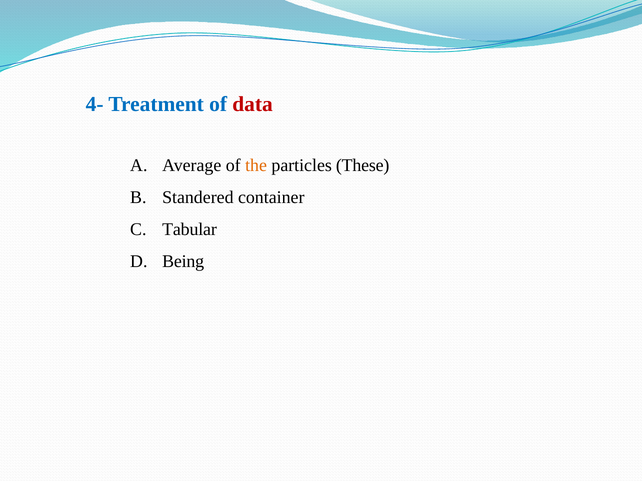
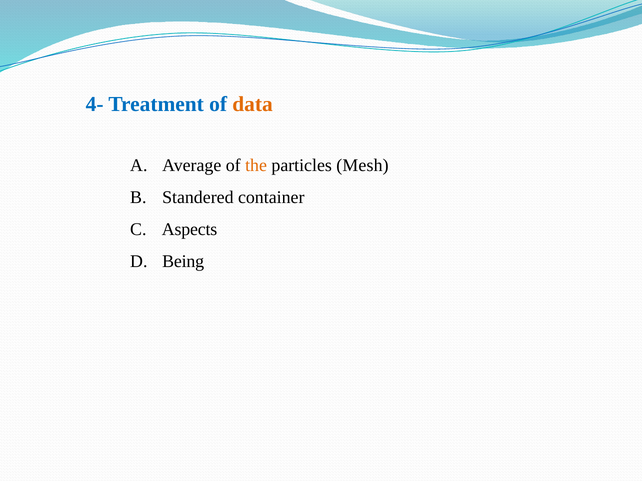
data colour: red -> orange (253, 104)
These: These -> Mesh (362, 165)
Tabular: Tabular -> Aspects (190, 230)
